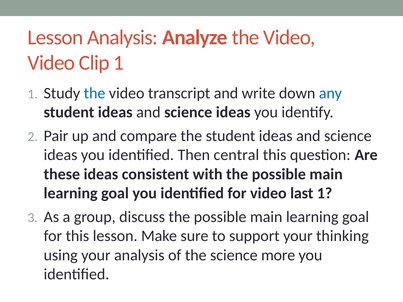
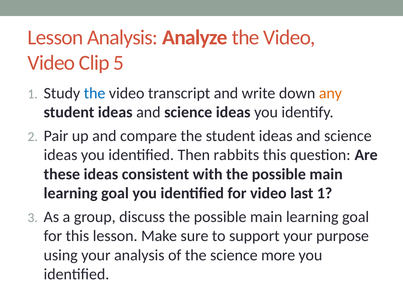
Clip 1: 1 -> 5 (119, 63)
any colour: blue -> orange (330, 93)
central: central -> rabbits (236, 155)
thinking: thinking -> purpose (343, 236)
